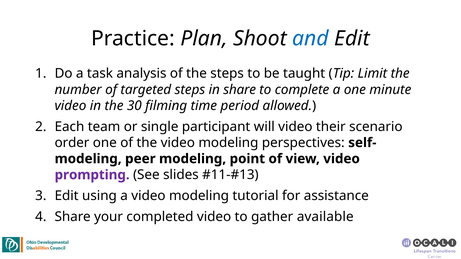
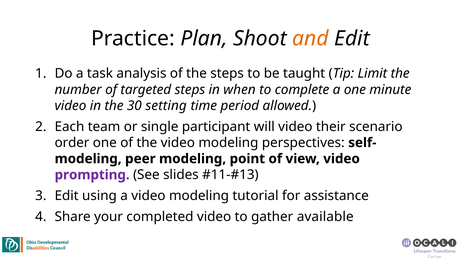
and colour: blue -> orange (310, 39)
in share: share -> when (240, 90)
filming: filming -> setting (166, 106)
